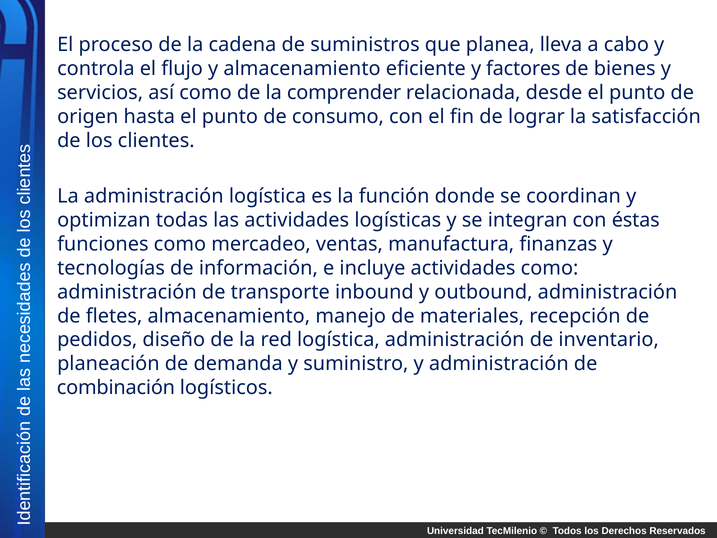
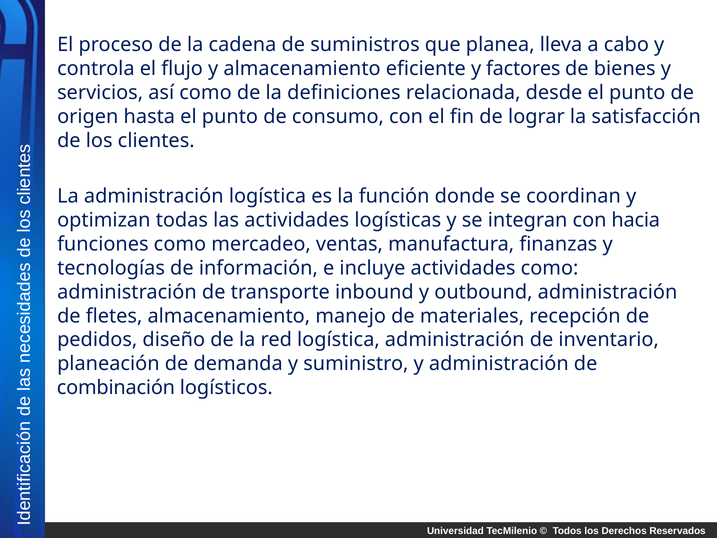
comprender: comprender -> definiciones (344, 93)
éstas: éstas -> hacia (636, 220)
